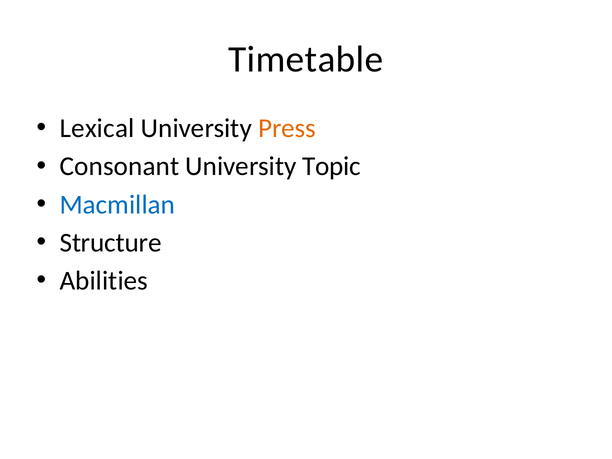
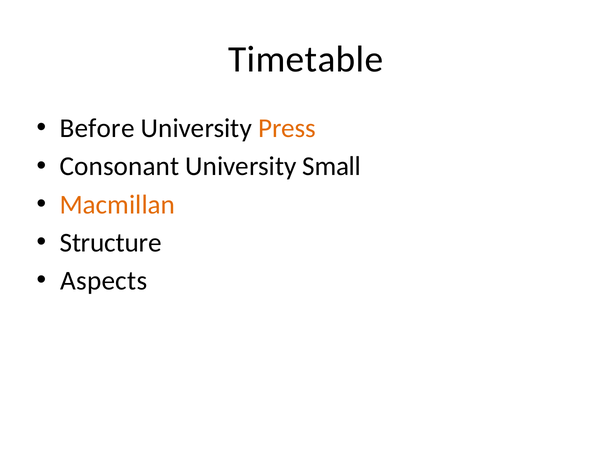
Lexical: Lexical -> Before (97, 128)
Topic: Topic -> Small (332, 166)
Macmillan colour: blue -> orange (117, 205)
Abilities: Abilities -> Aspects (104, 281)
